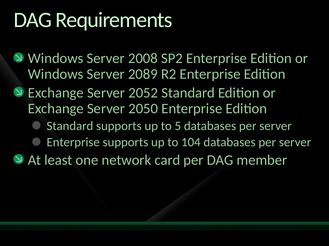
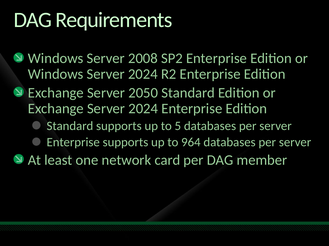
Windows Server 2089: 2089 -> 2024 (143, 74)
2052: 2052 -> 2050 (143, 93)
Exchange Server 2050: 2050 -> 2024 (143, 109)
104: 104 -> 964 (191, 143)
